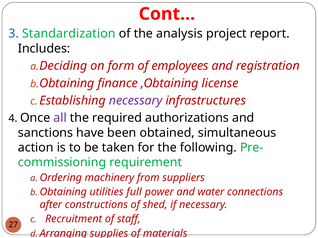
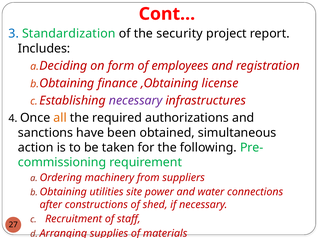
analysis: analysis -> security (179, 34)
all colour: purple -> orange (60, 118)
full: full -> site (134, 192)
